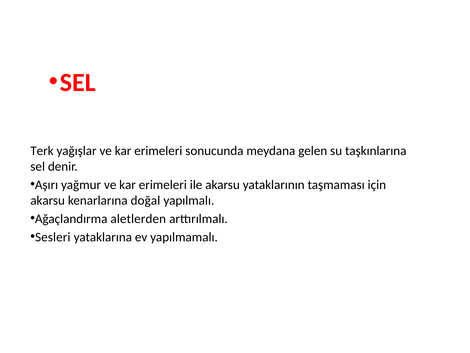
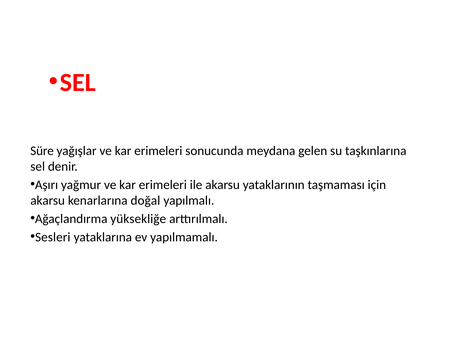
Terk: Terk -> Süre (42, 151)
aletlerden: aletlerden -> yüksekliğe (138, 218)
